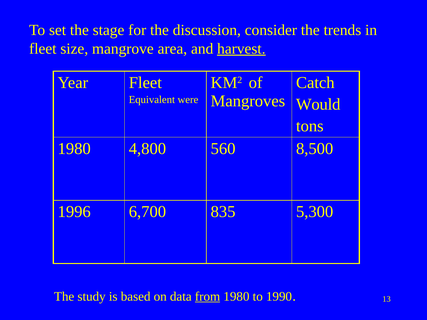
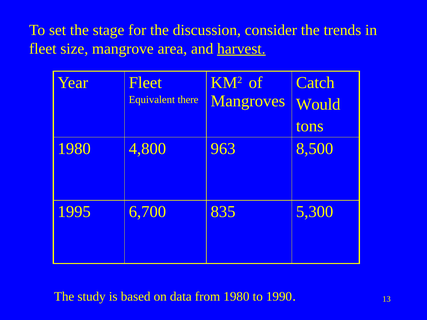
were: were -> there (188, 100)
560: 560 -> 963 (223, 149)
1996: 1996 -> 1995 (74, 212)
from underline: present -> none (208, 297)
